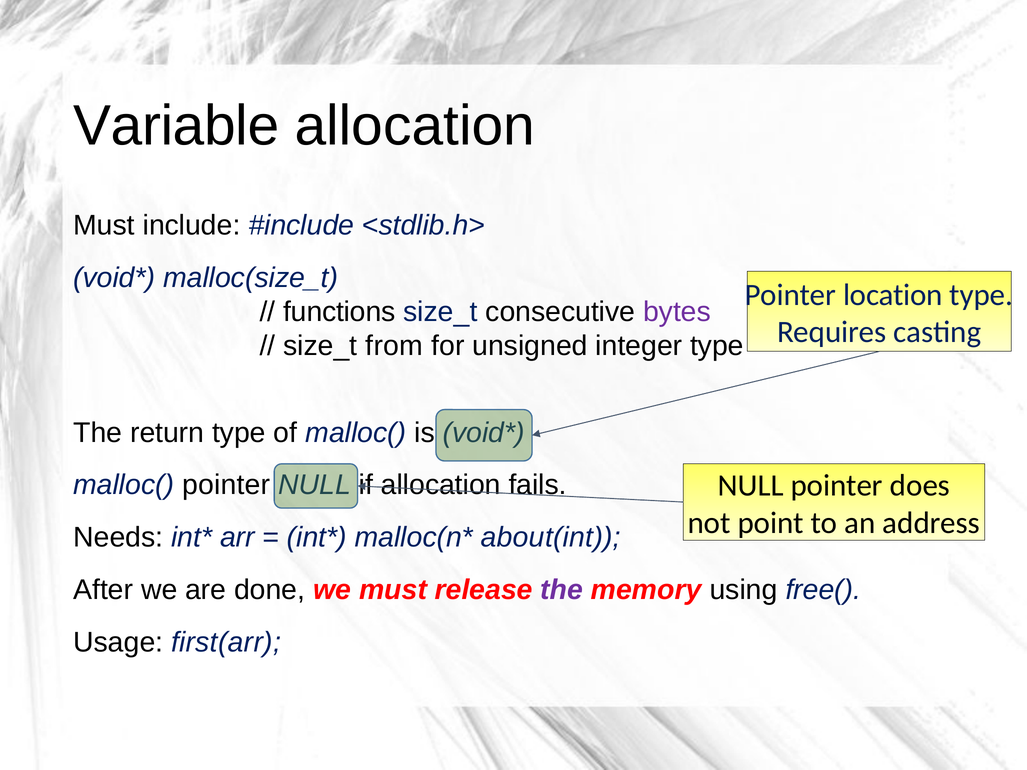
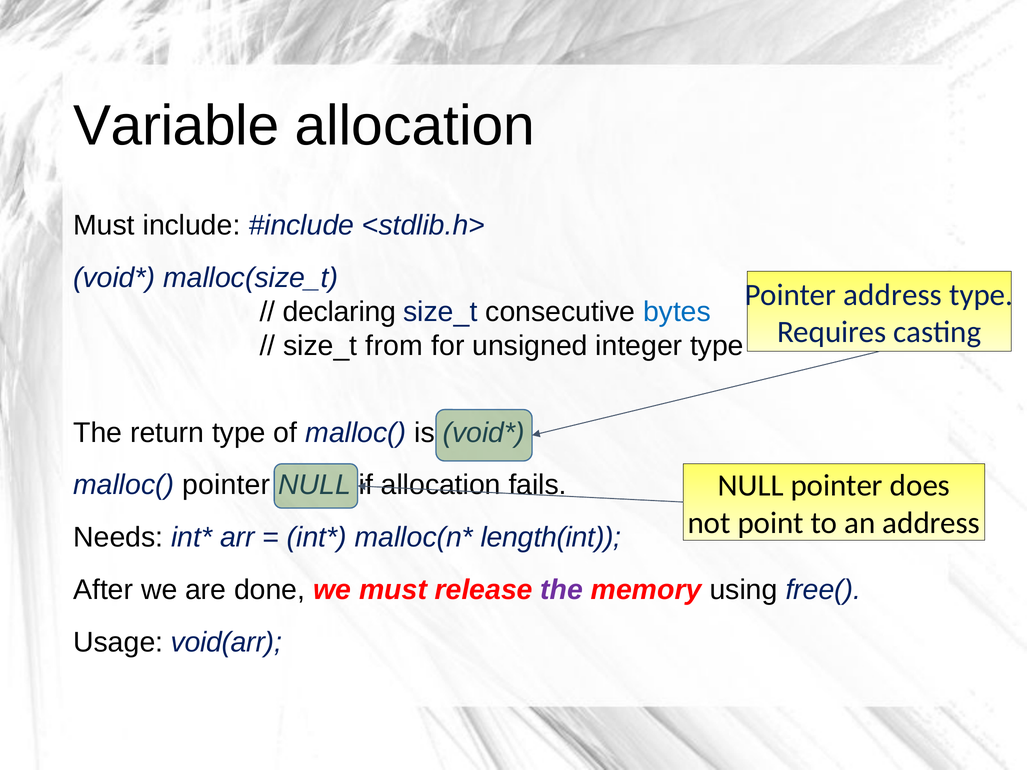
Pointer location: location -> address (893, 295)
functions: functions -> declaring (339, 312)
bytes colour: purple -> blue (677, 312)
about(int: about(int -> length(int (551, 538)
first(arr: first(arr -> void(arr (226, 643)
